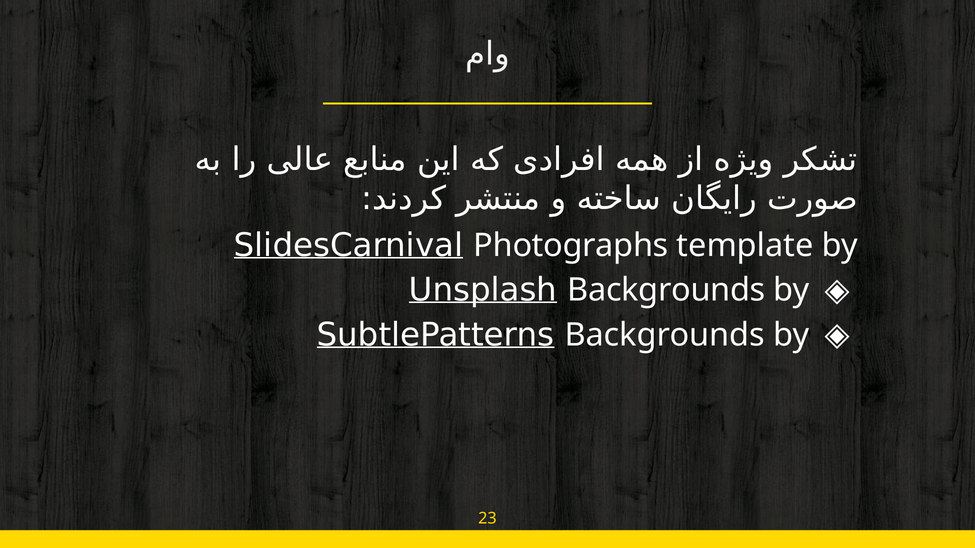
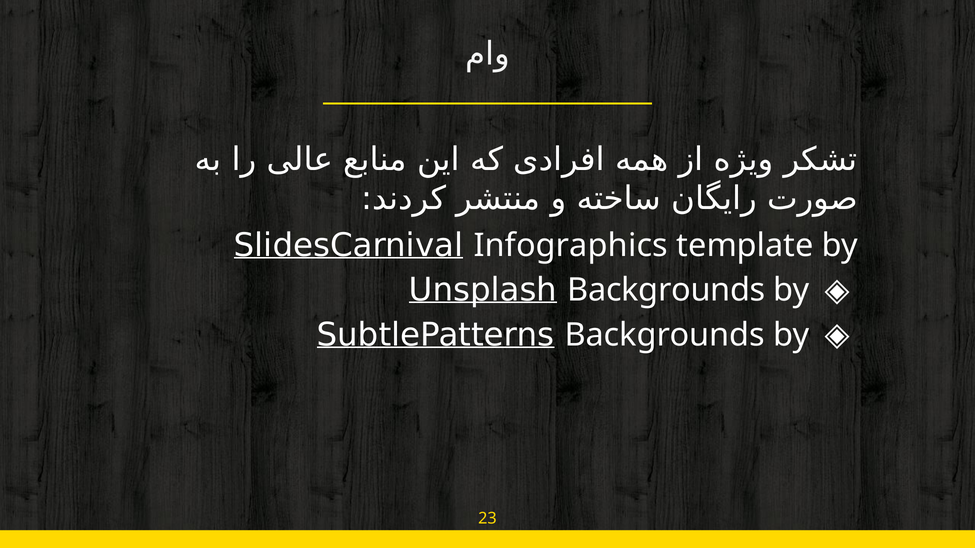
Photographs: Photographs -> Infographics (571, 246)
